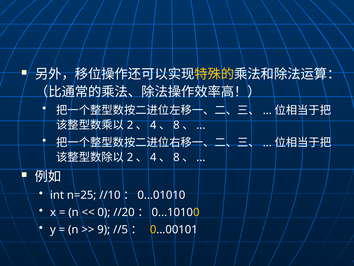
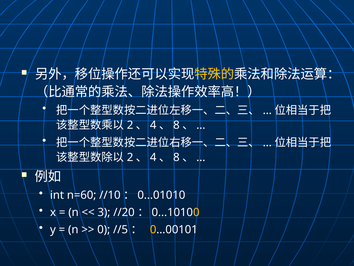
n=25: n=25 -> n=60 (82, 195)
0: 0 -> 3 (104, 212)
9: 9 -> 0 (104, 229)
